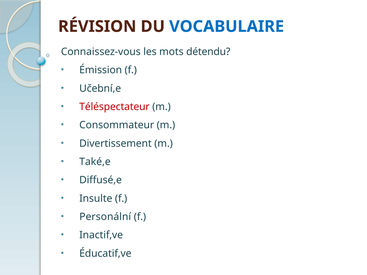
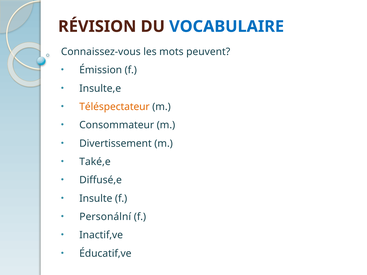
détendu: détendu -> peuvent (208, 52)
Učební,e: Učební,e -> Insulte,e (100, 89)
Téléspectateur colour: red -> orange (115, 107)
